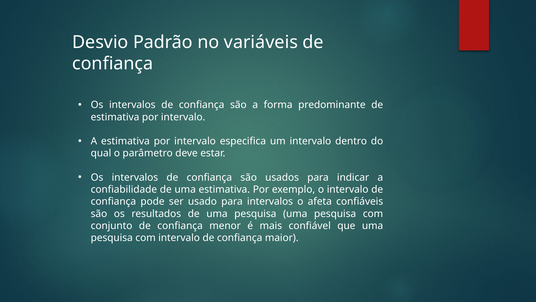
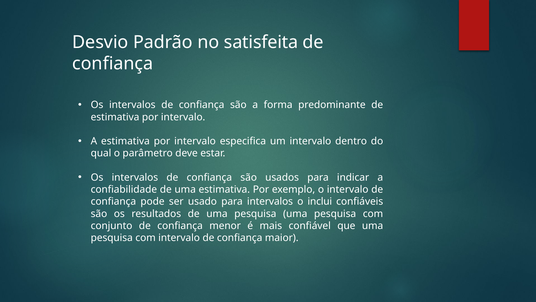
variáveis: variáveis -> satisfeita (261, 42)
afeta: afeta -> inclui (320, 201)
